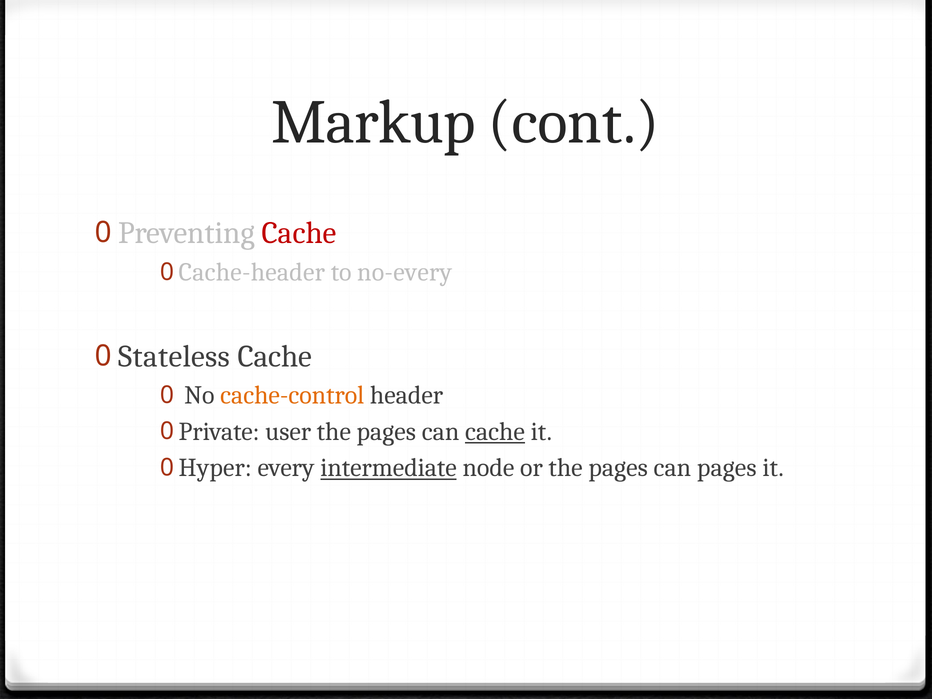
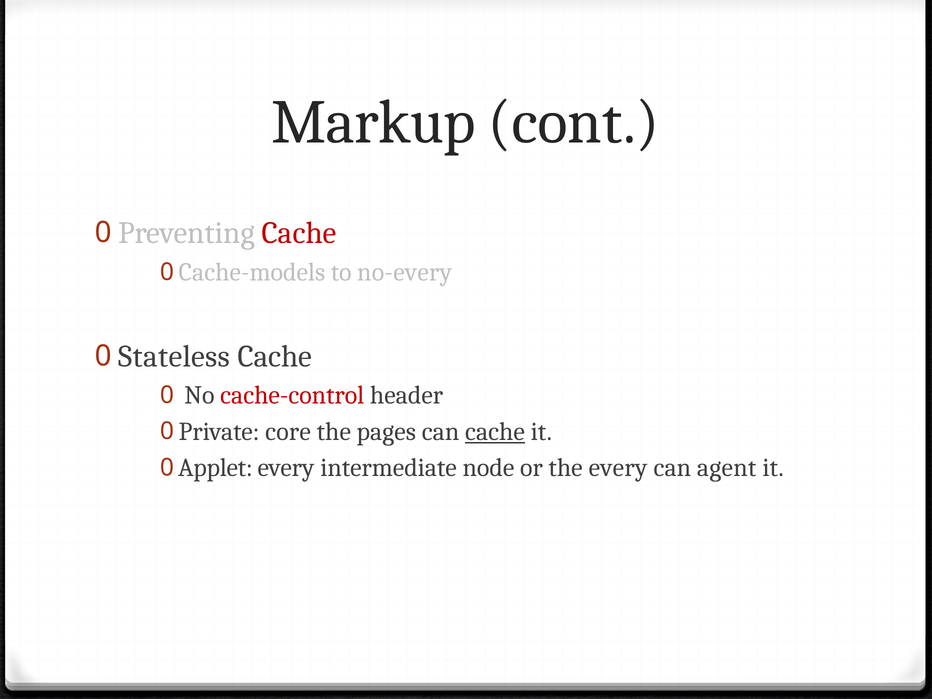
Cache-header: Cache-header -> Cache-models (252, 272)
cache-control colour: orange -> red (292, 395)
user: user -> core (288, 432)
Hyper: Hyper -> Applet (215, 468)
intermediate underline: present -> none (389, 468)
or the pages: pages -> every (618, 468)
can pages: pages -> agent (727, 468)
